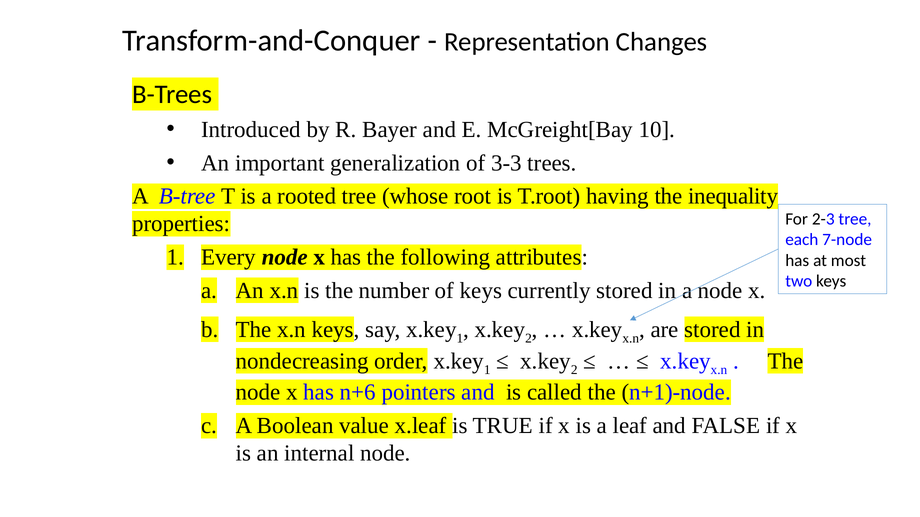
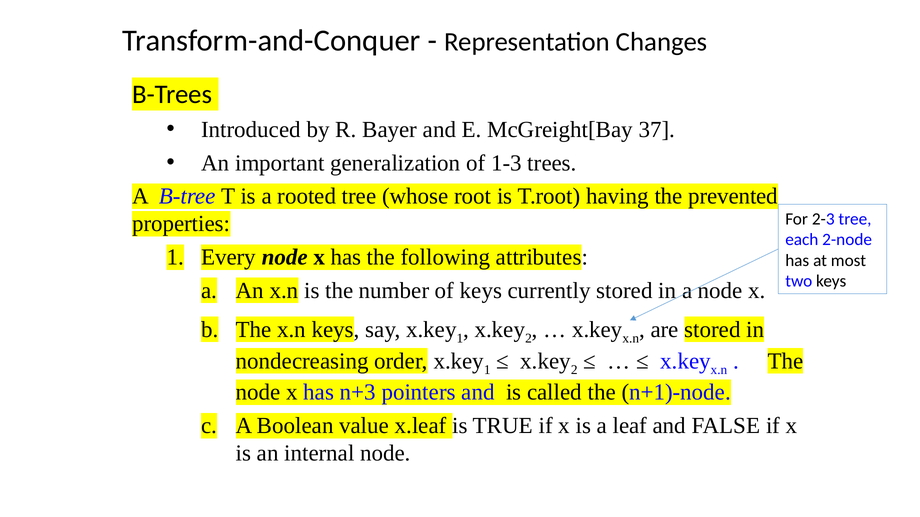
10: 10 -> 37 (657, 130)
3-3: 3-3 -> 1-3 (506, 163)
inequality: inequality -> prevented (733, 196)
7-node: 7-node -> 2-node (847, 240)
n+6: n+6 -> n+3 (358, 393)
